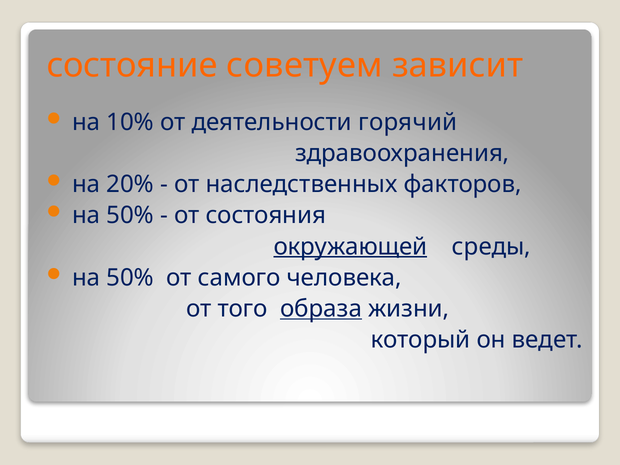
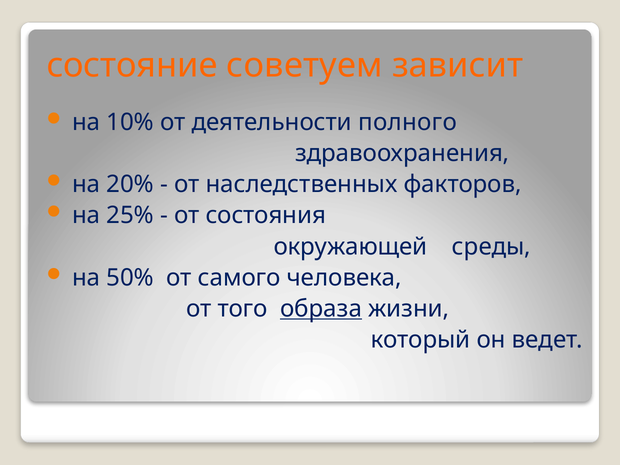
горячий: горячий -> полного (408, 122)
50%: 50% -> 25% (130, 216)
окружающей underline: present -> none (350, 247)
